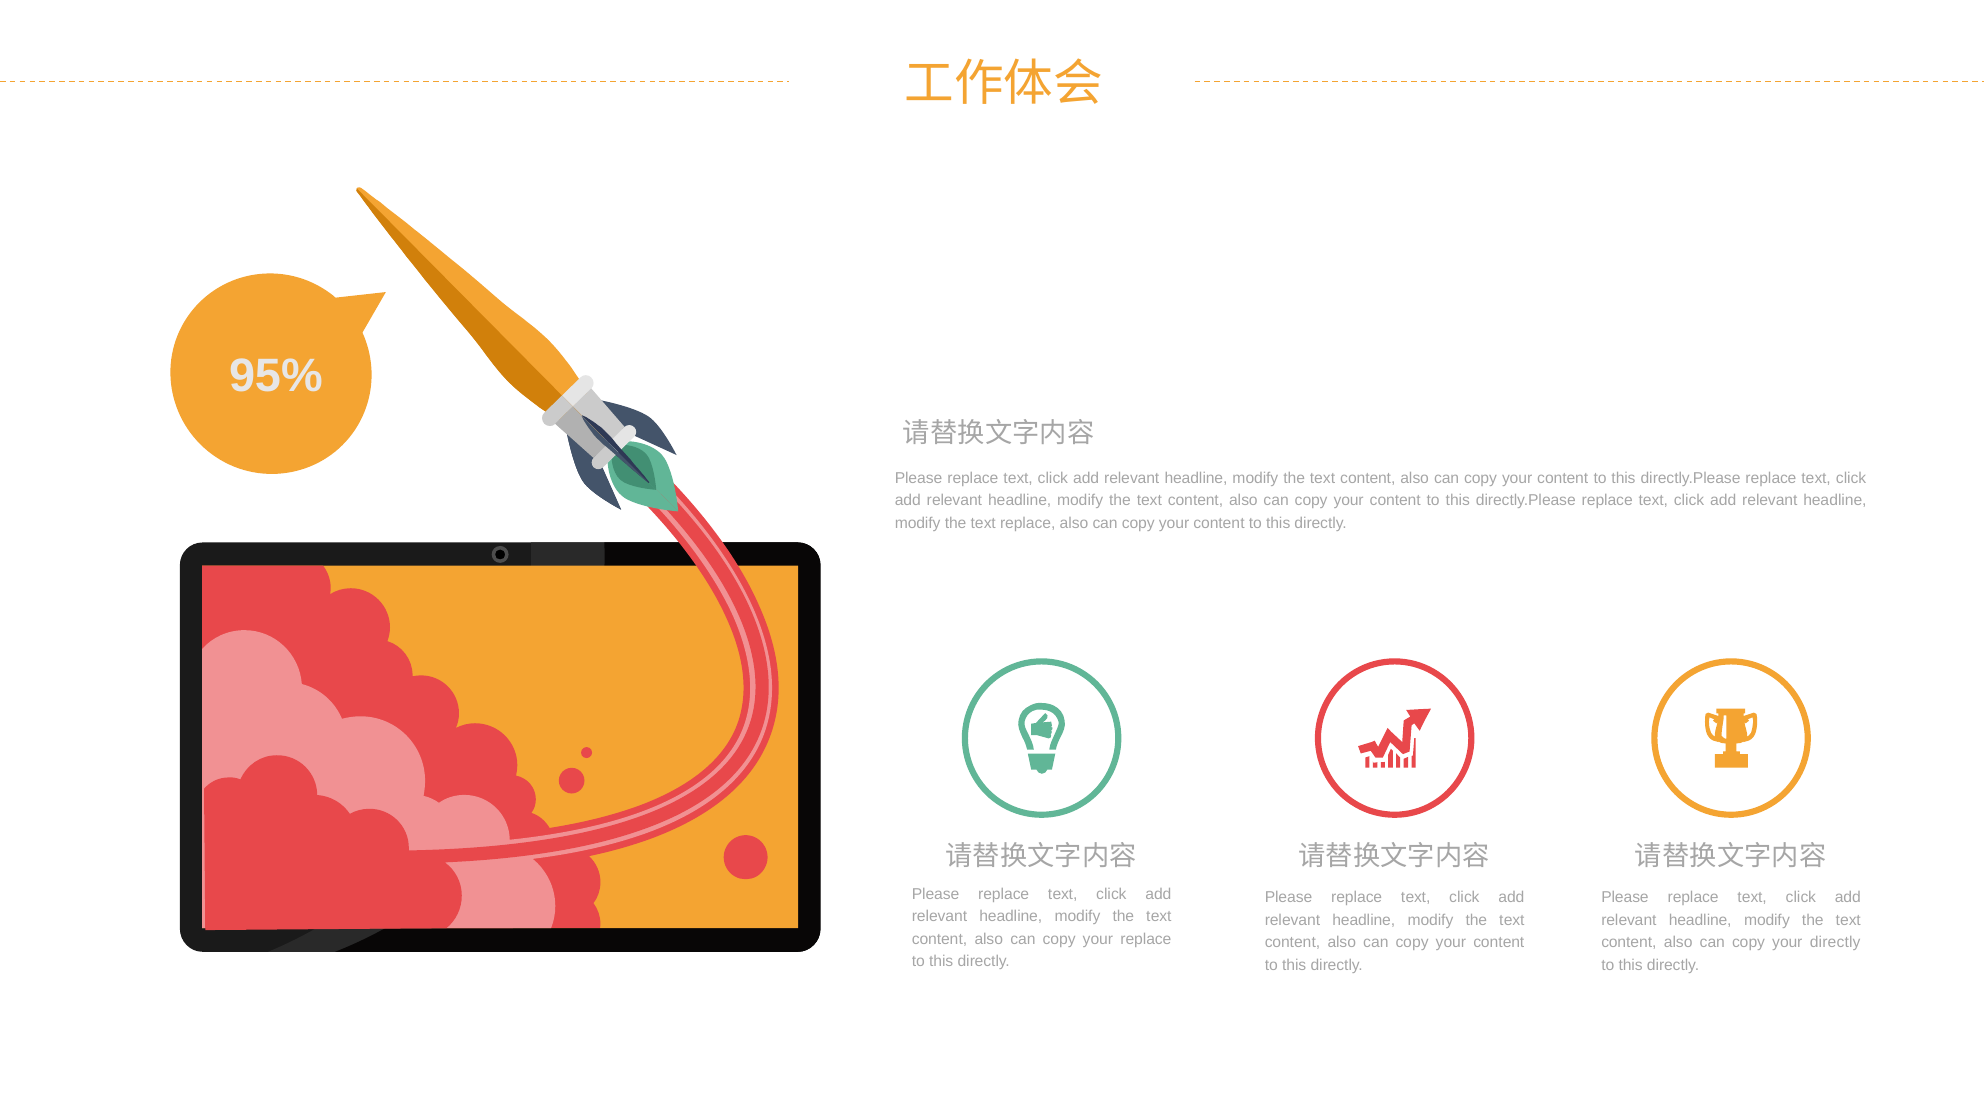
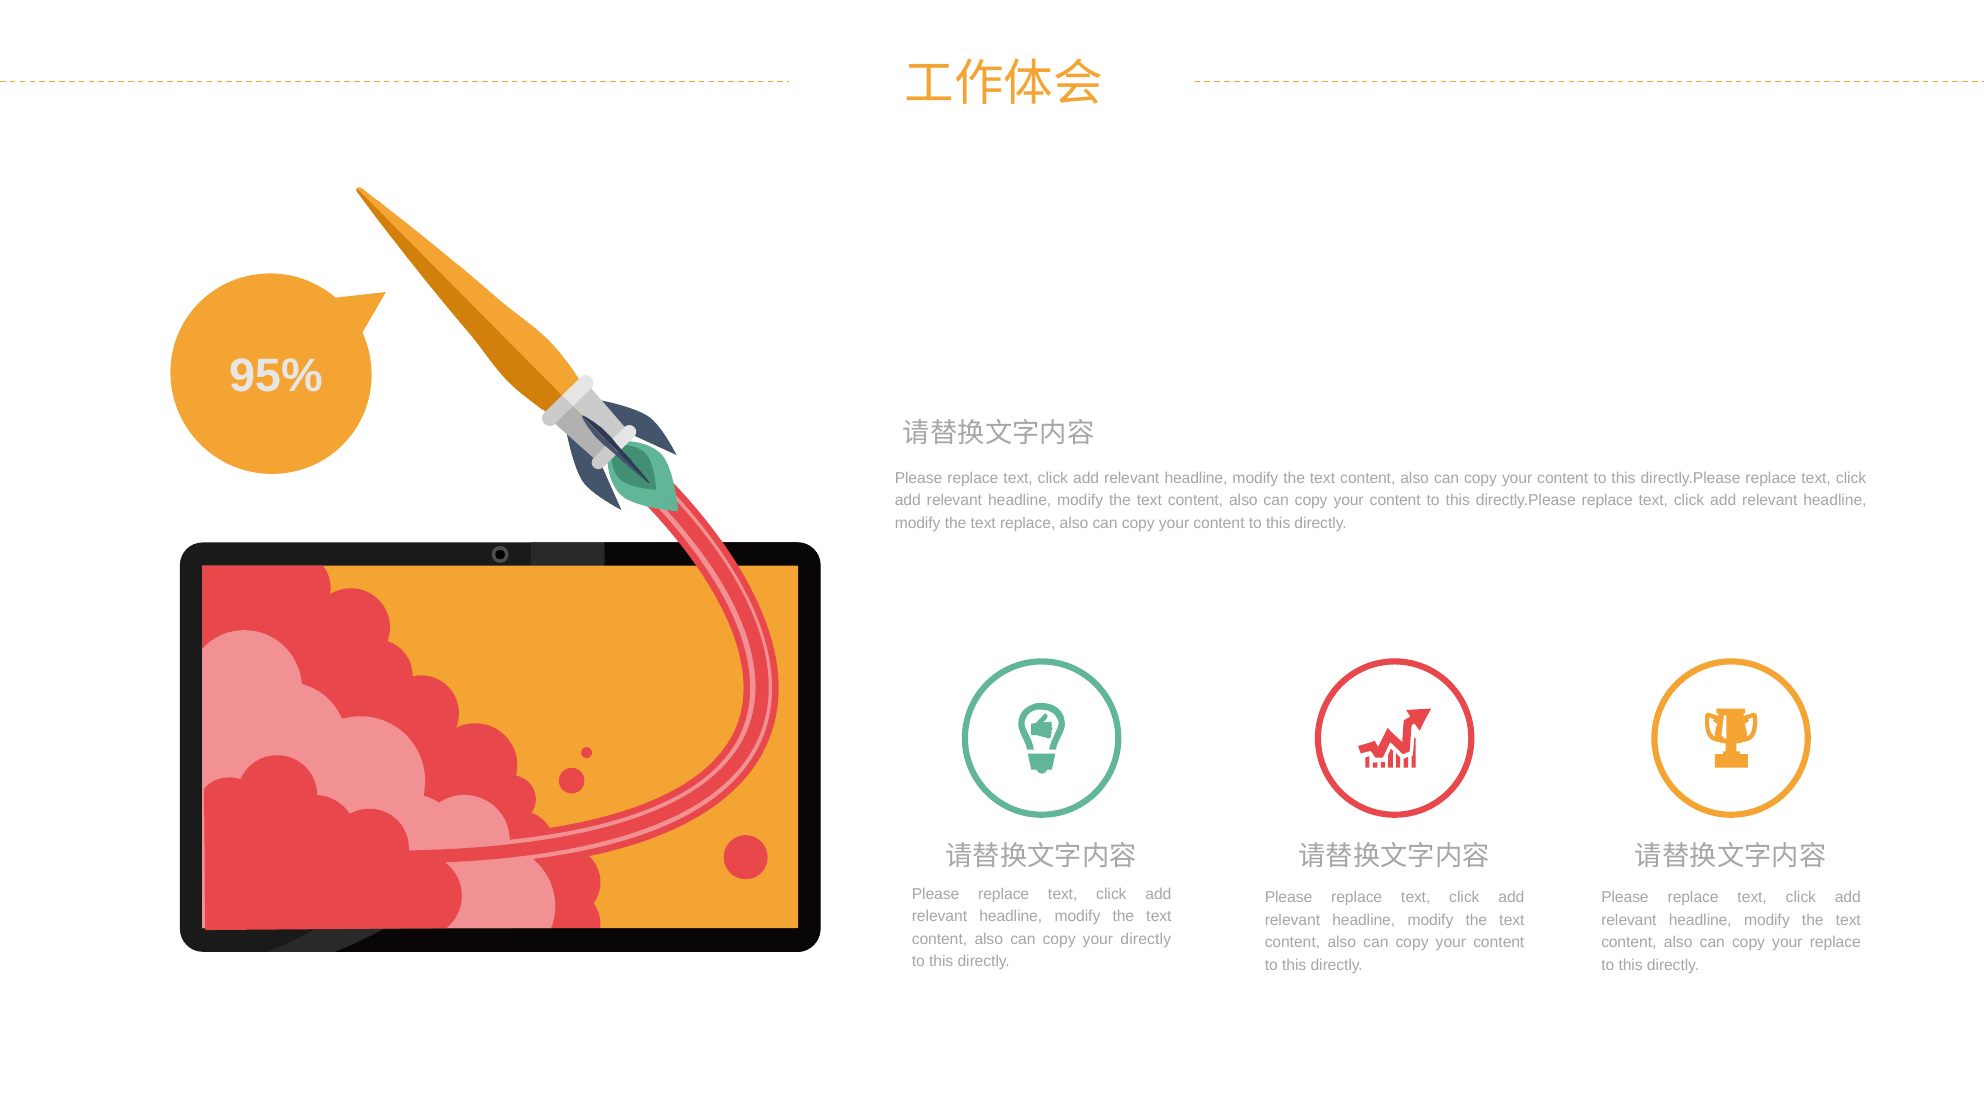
your replace: replace -> directly (1146, 939)
your directly: directly -> replace (1835, 943)
